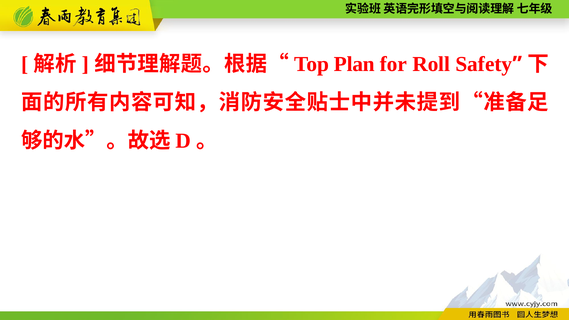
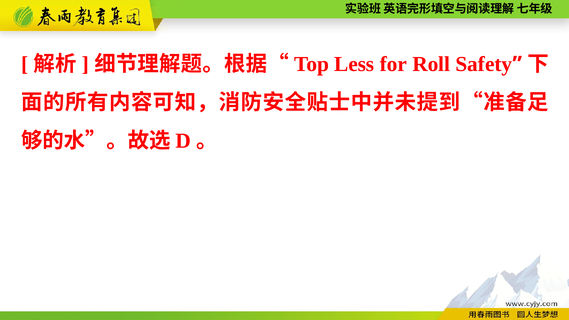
Plan: Plan -> Less (354, 64)
